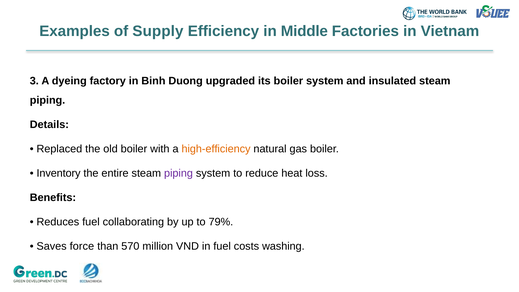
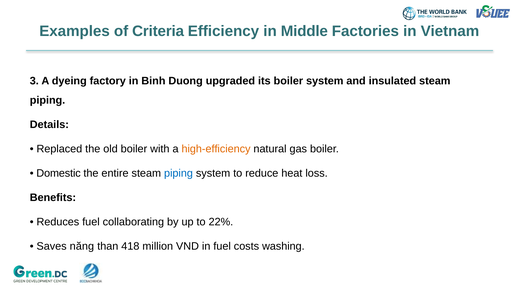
Supply: Supply -> Criteria (158, 31)
Inventory: Inventory -> Domestic (59, 173)
piping colour: purple -> blue (179, 173)
79%: 79% -> 22% (221, 222)
force: force -> năng (82, 246)
570: 570 -> 418 (130, 246)
